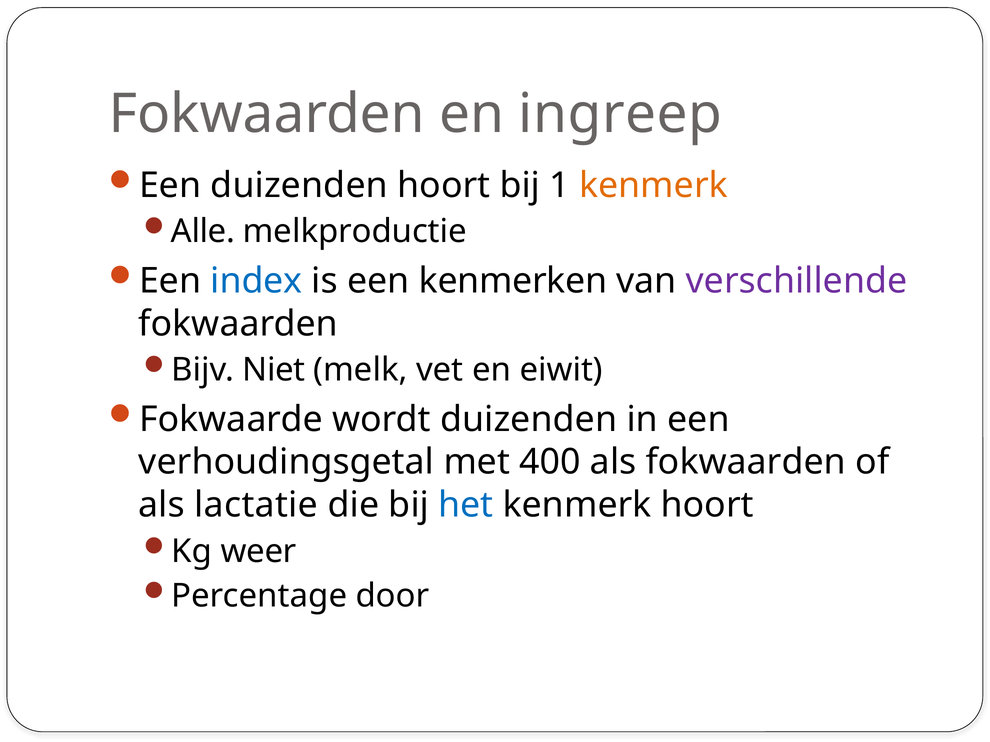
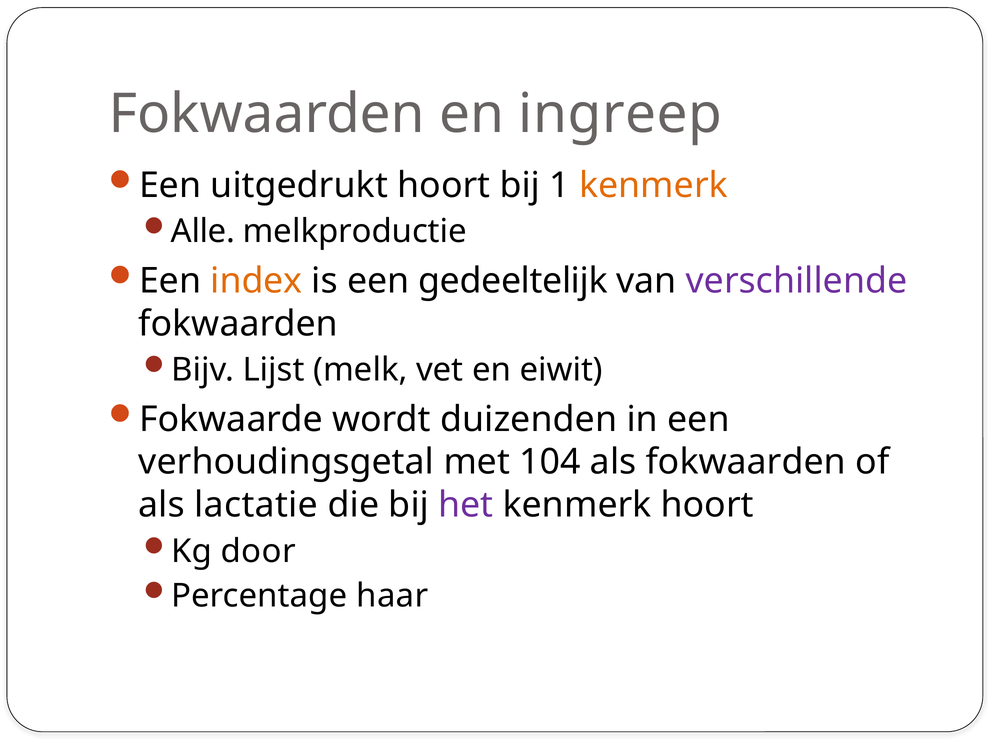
Een duizenden: duizenden -> uitgedrukt (299, 186)
index colour: blue -> orange (256, 281)
kenmerken: kenmerken -> gedeeltelijk (513, 281)
Niet: Niet -> Lijst (274, 370)
400: 400 -> 104 (550, 462)
het colour: blue -> purple (466, 505)
weer: weer -> door (258, 551)
door: door -> haar (392, 596)
